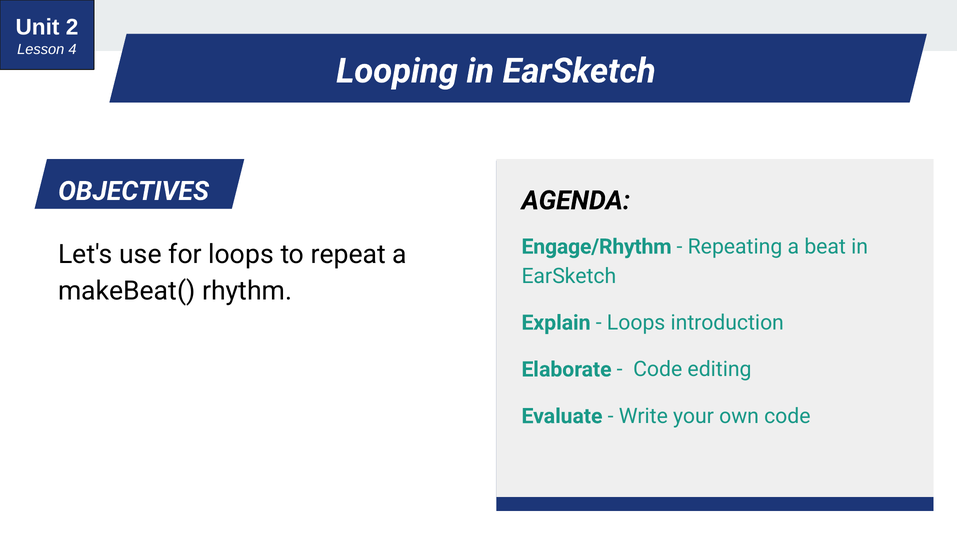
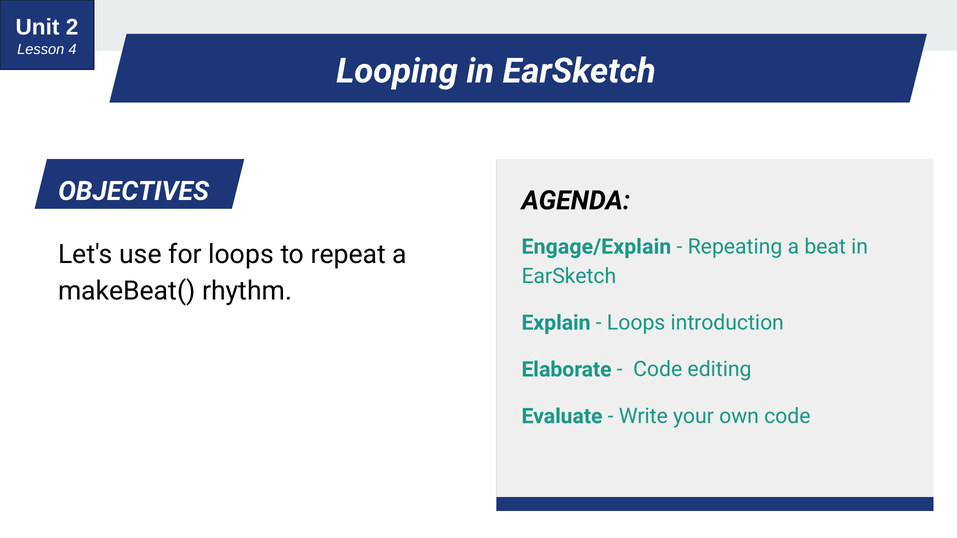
Engage/Rhythm: Engage/Rhythm -> Engage/Explain (596, 247)
